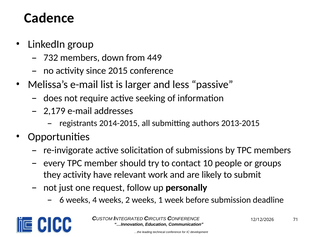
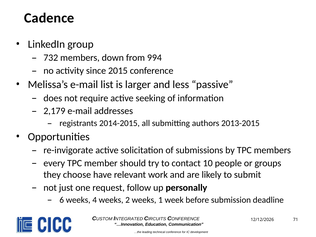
449: 449 -> 994 (154, 58)
they activity: activity -> choose (77, 175)
